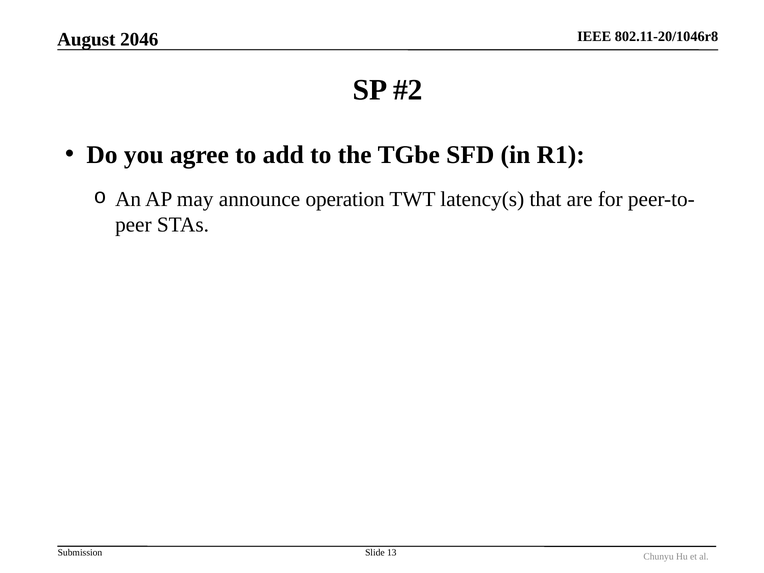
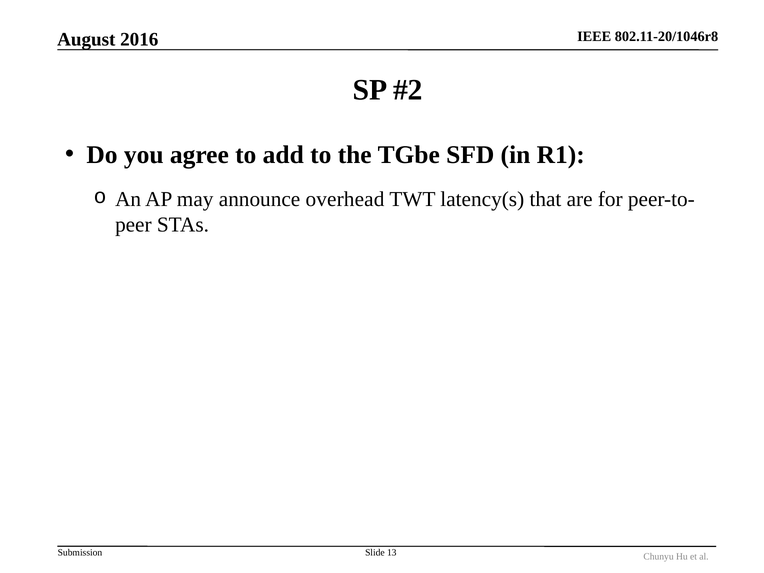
2046: 2046 -> 2016 (139, 40)
operation: operation -> overhead (345, 199)
